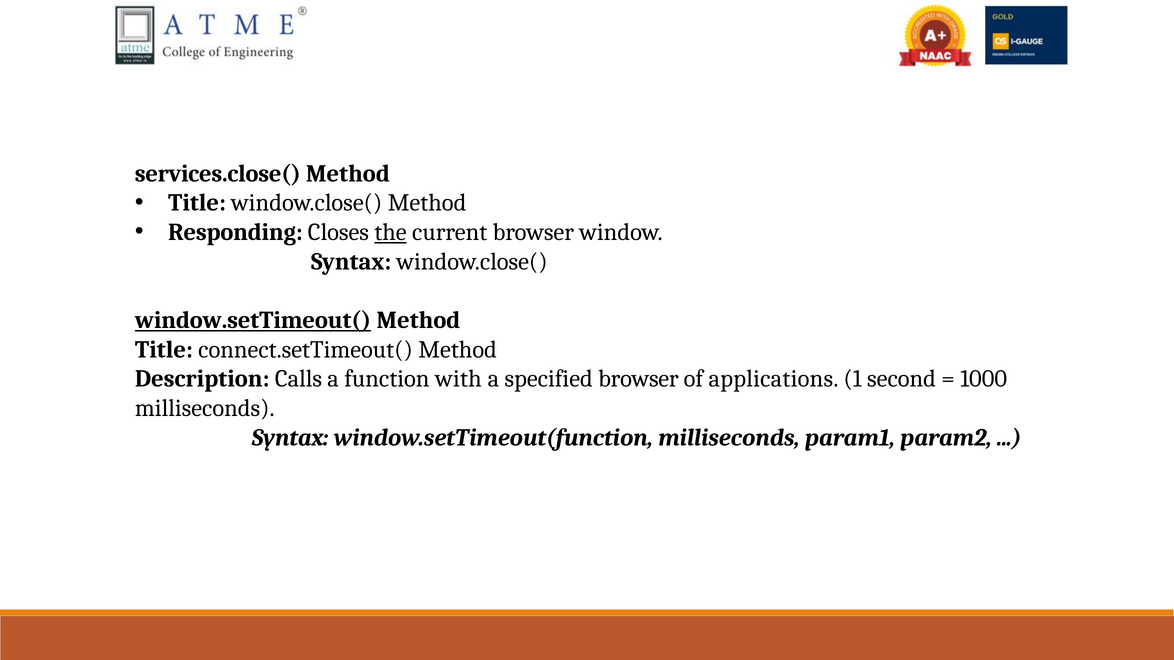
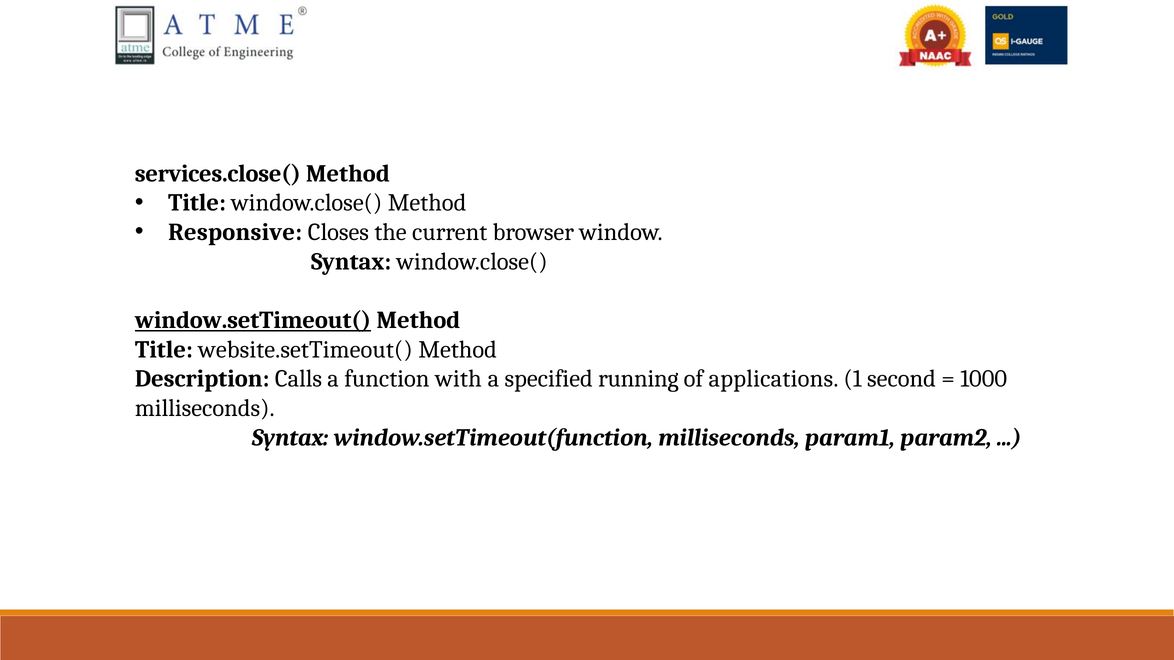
Responding: Responding -> Responsive (235, 232)
the underline: present -> none (391, 232)
connect.setTimeout(: connect.setTimeout( -> website.setTimeout( (306, 350)
specified browser: browser -> running (638, 379)
